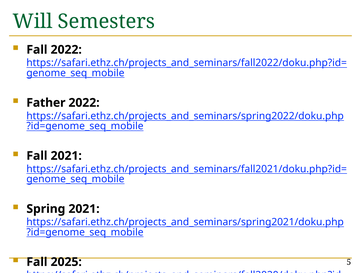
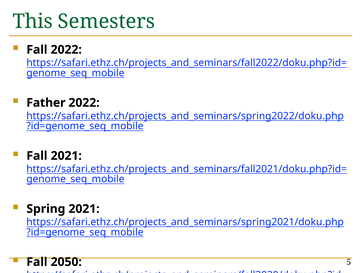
Will: Will -> This (33, 21)
2025: 2025 -> 2050 (66, 262)
